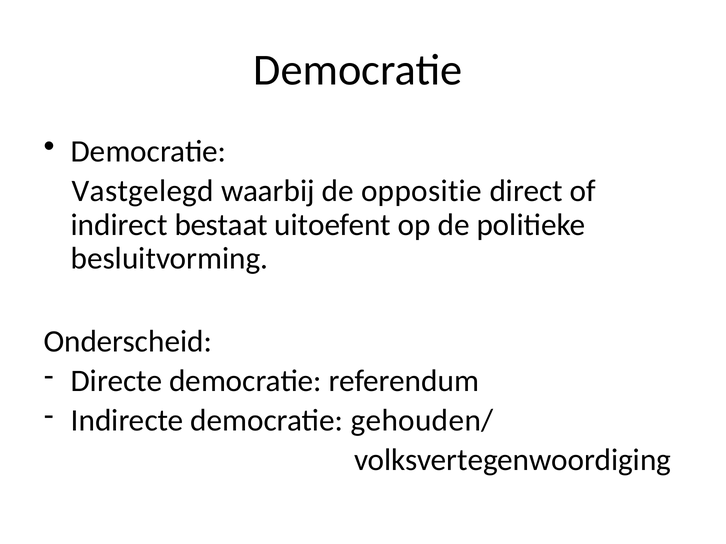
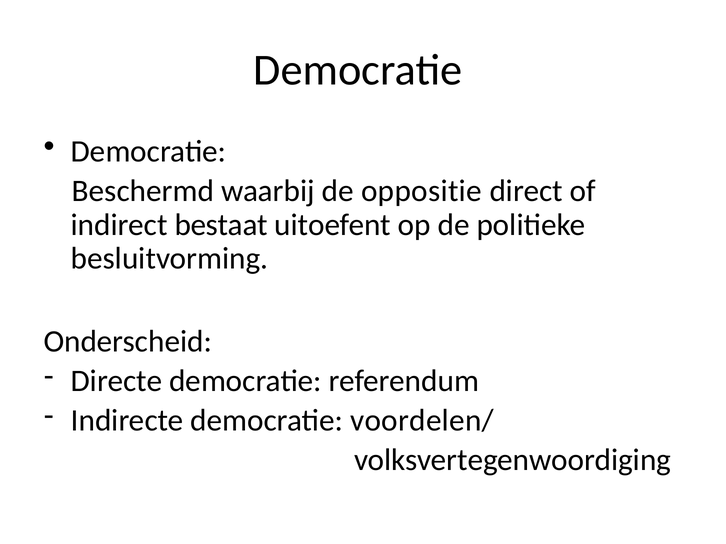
Vastgelegd: Vastgelegd -> Beschermd (143, 191)
gehouden/: gehouden/ -> voordelen/ (422, 421)
